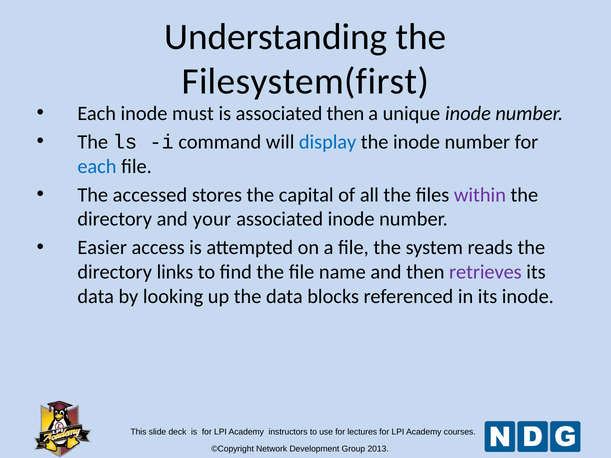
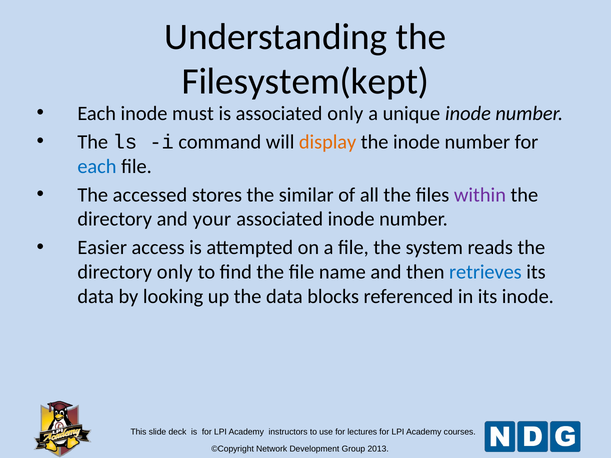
Filesystem(first: Filesystem(first -> Filesystem(kept (305, 82)
associated then: then -> only (345, 113)
display colour: blue -> orange (328, 142)
capital: capital -> similar (306, 195)
directory links: links -> only (175, 272)
retrieves colour: purple -> blue (485, 272)
